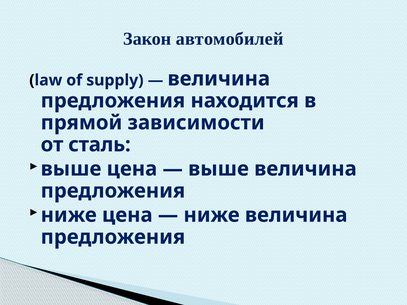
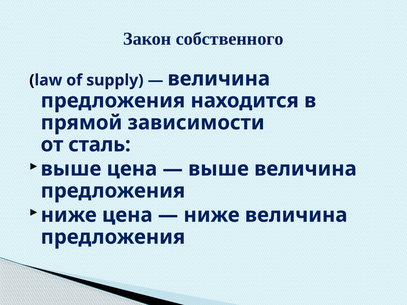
автомобилей: автомобилей -> собственного (230, 39)
